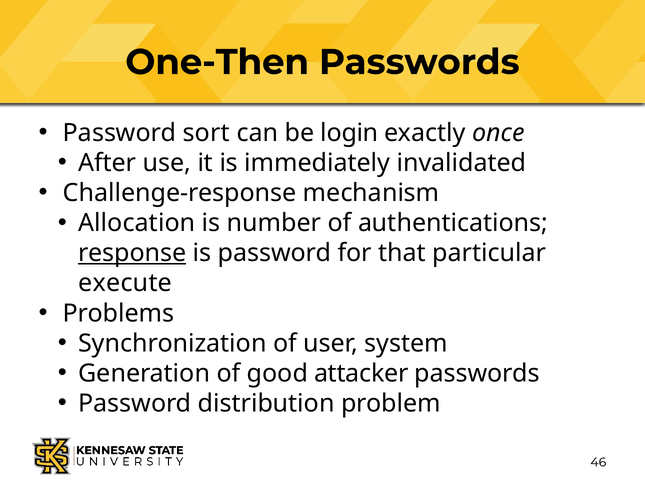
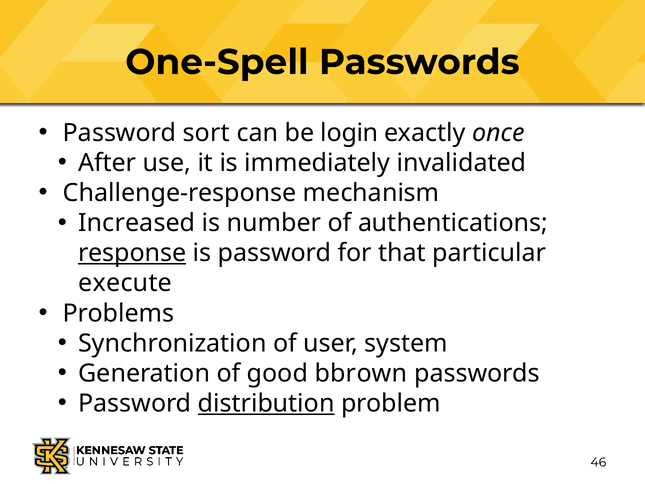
One-Then: One-Then -> One-Spell (217, 62)
Allocation: Allocation -> Increased (137, 223)
attacker: attacker -> bbrown (361, 373)
distribution underline: none -> present (266, 403)
